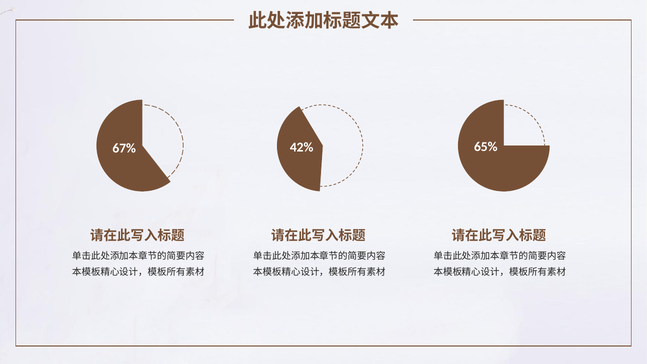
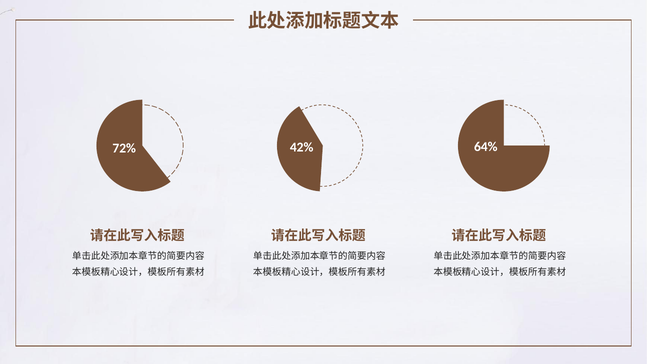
67%: 67% -> 72% (124, 148)
65%: 65% -> 64% (486, 147)
